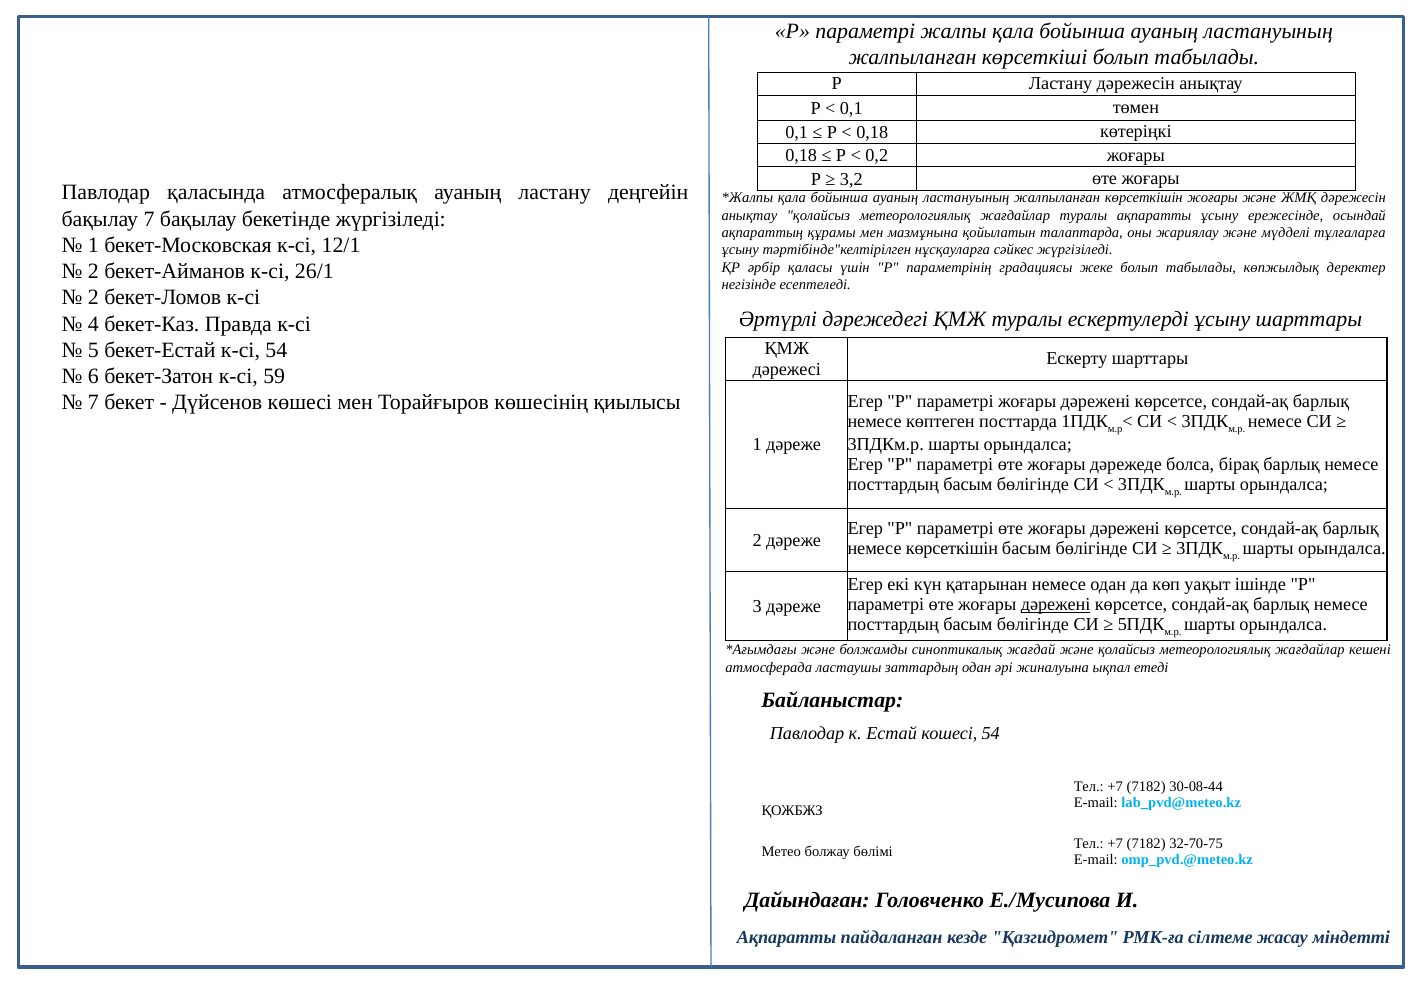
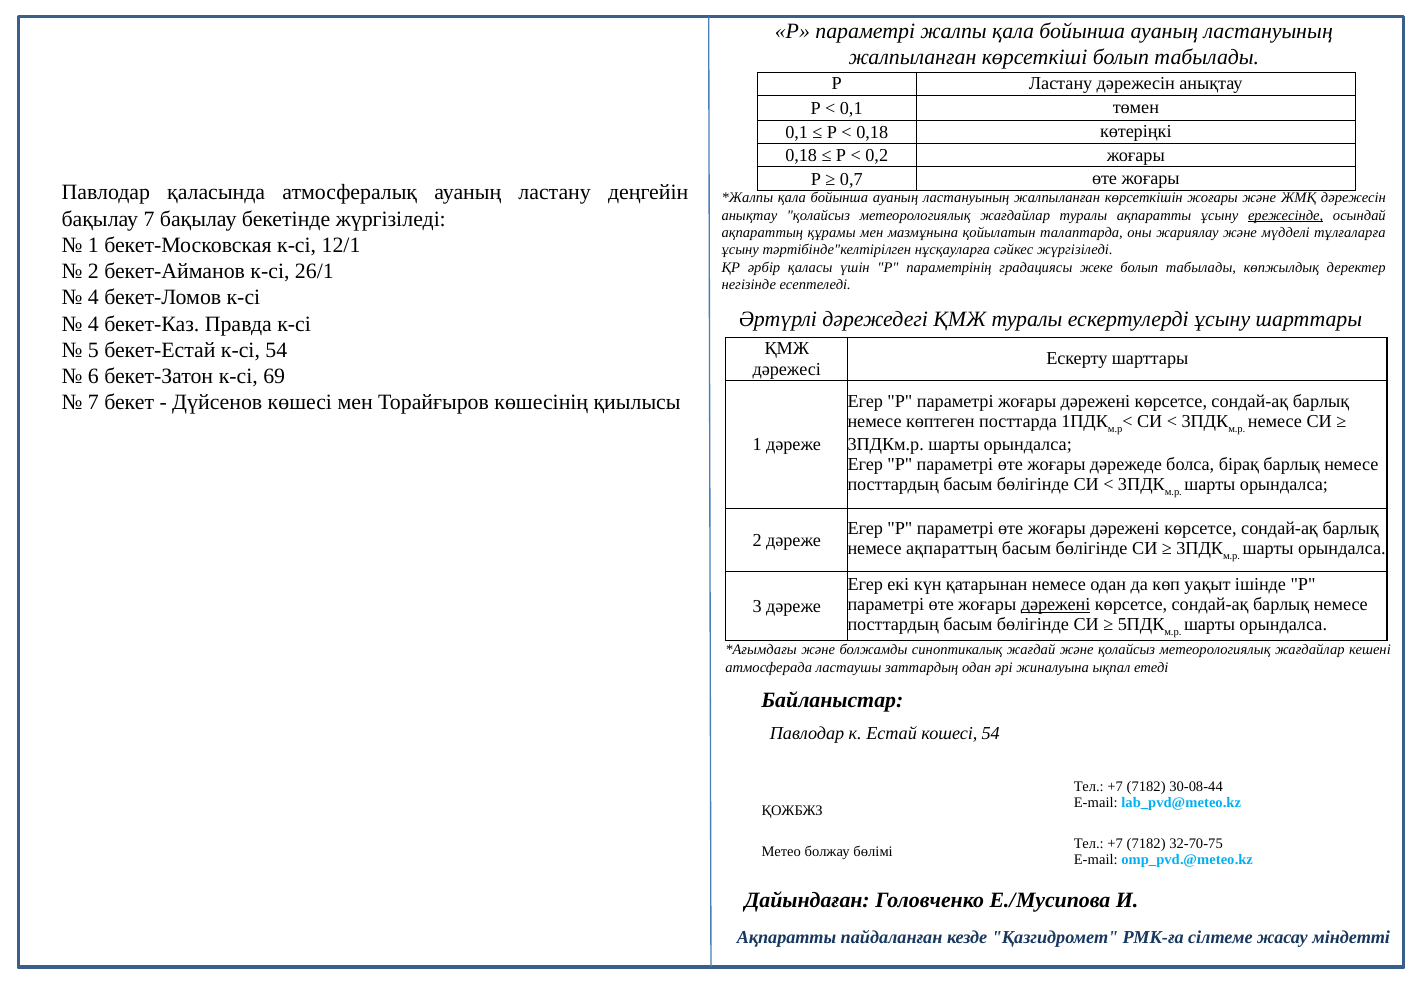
3,2: 3,2 -> 0,7 (851, 180)
ережесінде underline: none -> present (1286, 215)
2: 2 -> 4 (93, 298)
59: 59 -> 69 (274, 377)
немесе көрсеткішін: көрсеткішін -> ақпараттың (952, 549)
